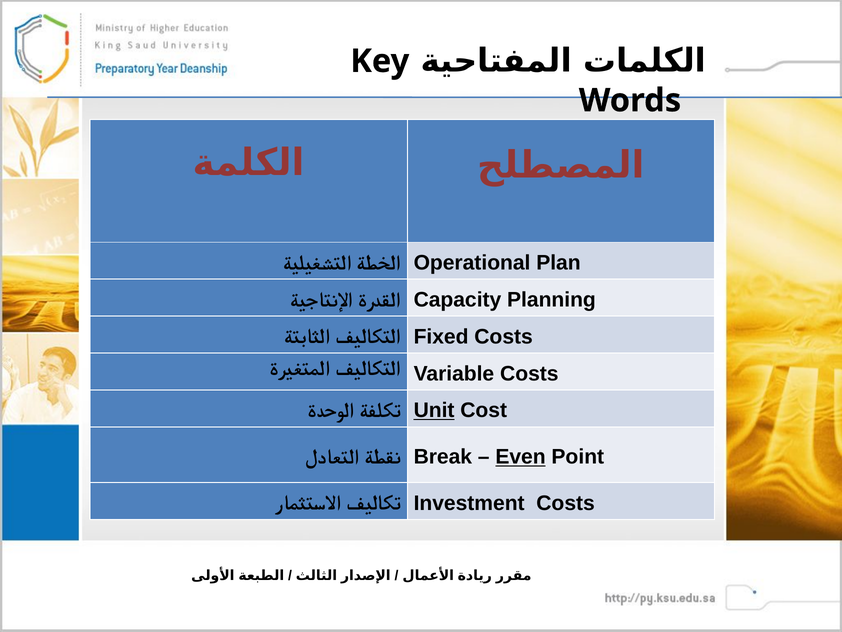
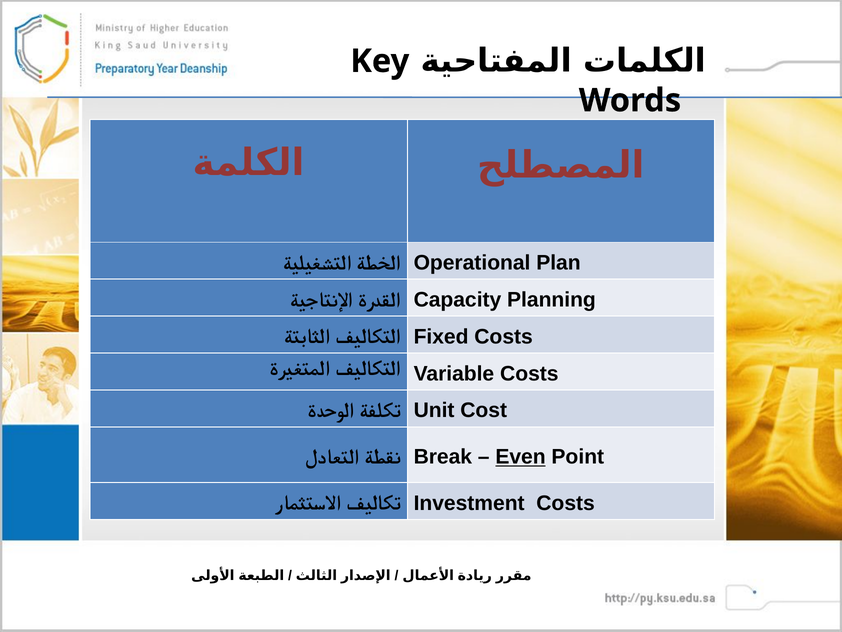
Unit underline: present -> none (434, 410)
